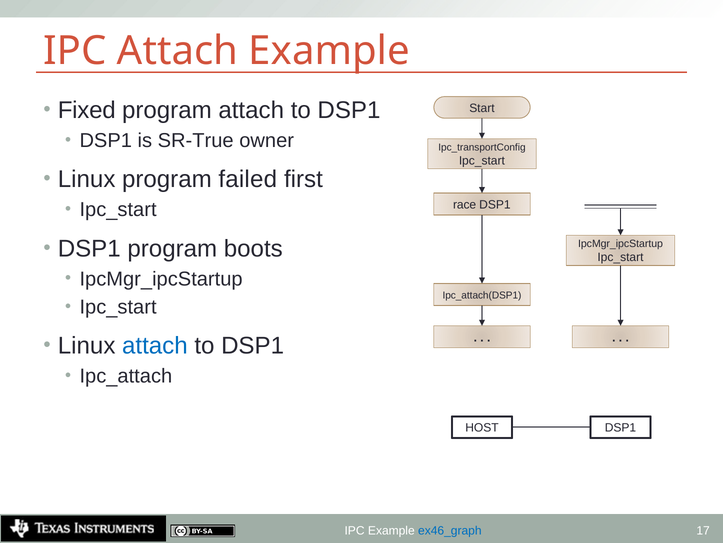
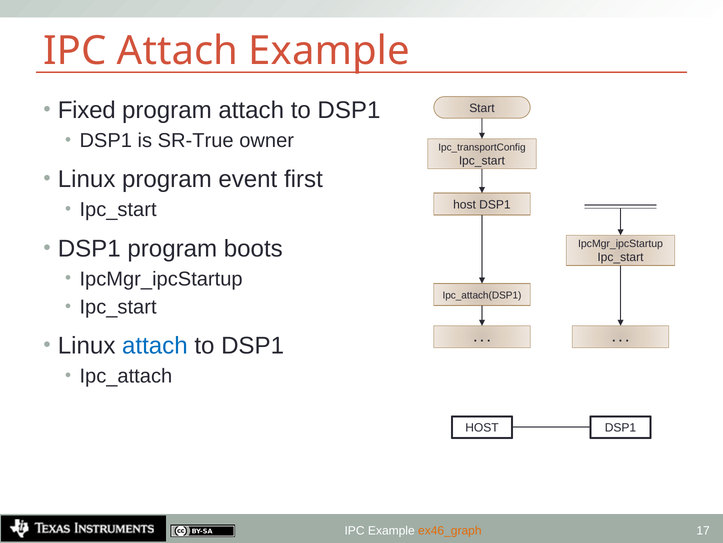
failed: failed -> event (248, 179)
race: race -> host (465, 205)
ex46_graph colour: blue -> orange (450, 530)
